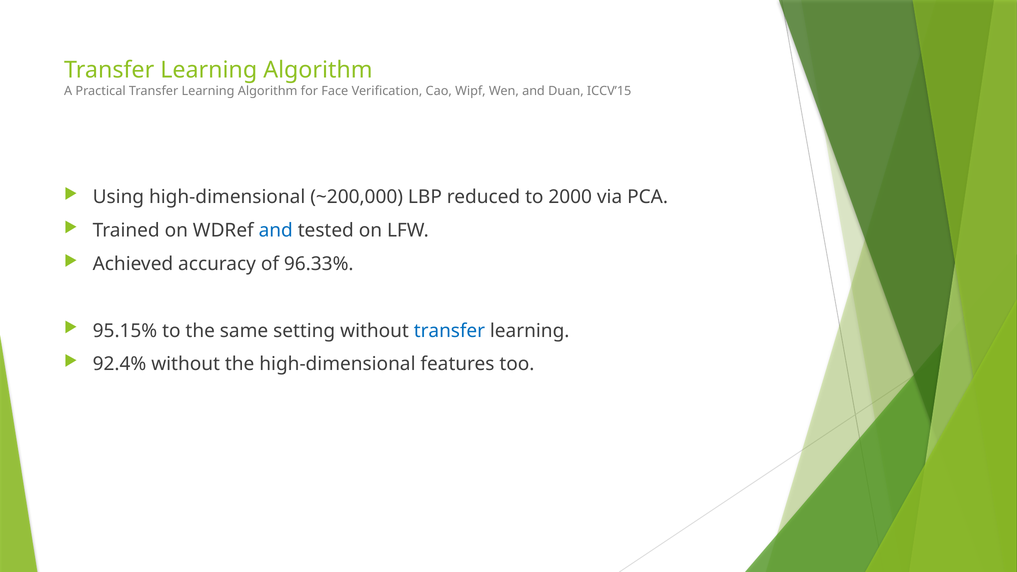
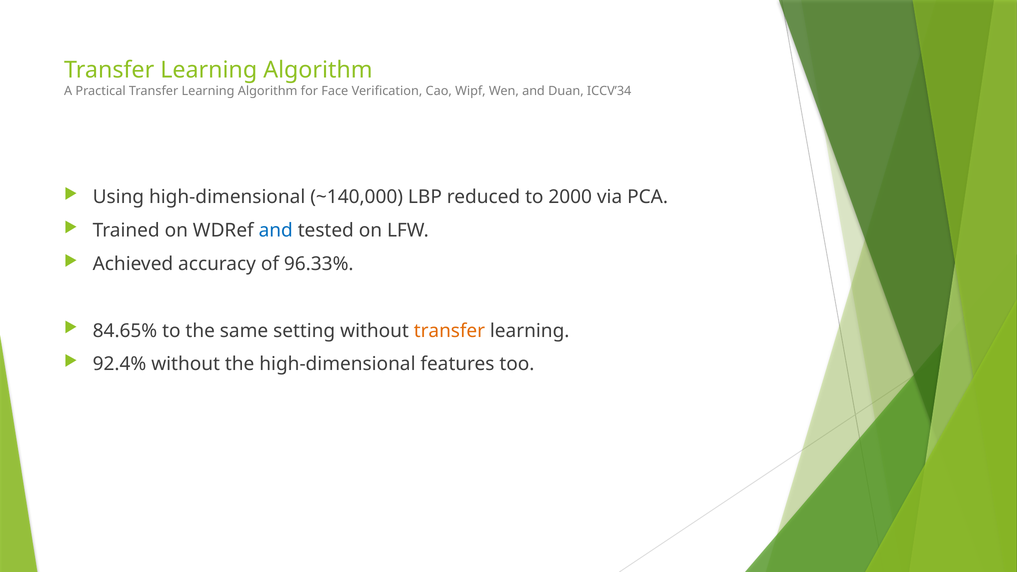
ICCV’15: ICCV’15 -> ICCV’34 (609, 91)
~200,000: ~200,000 -> ~140,000 (357, 197)
95.15%: 95.15% -> 84.65% (125, 331)
transfer colour: blue -> orange (449, 331)
